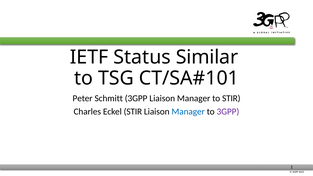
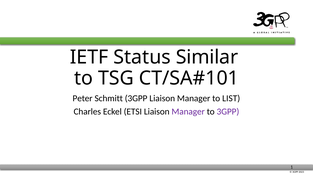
to STIR: STIR -> LIST (231, 99)
Eckel STIR: STIR -> ETSI (133, 112)
Manager colour: blue -> purple (188, 112)
